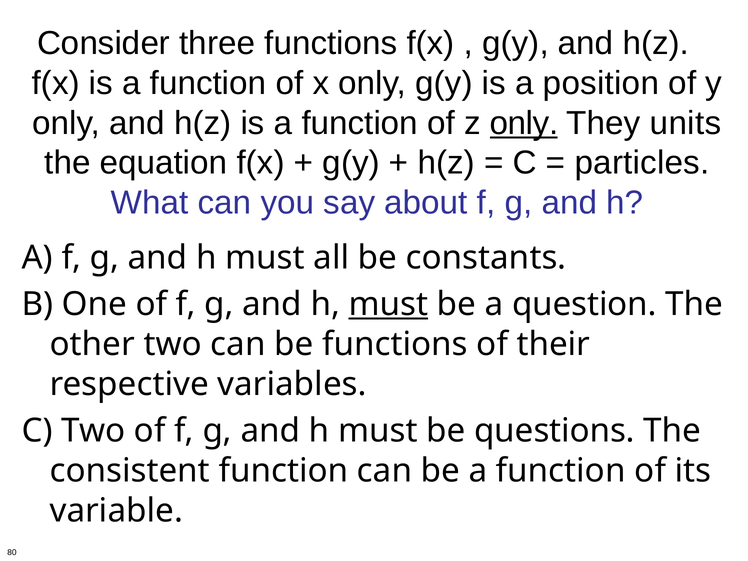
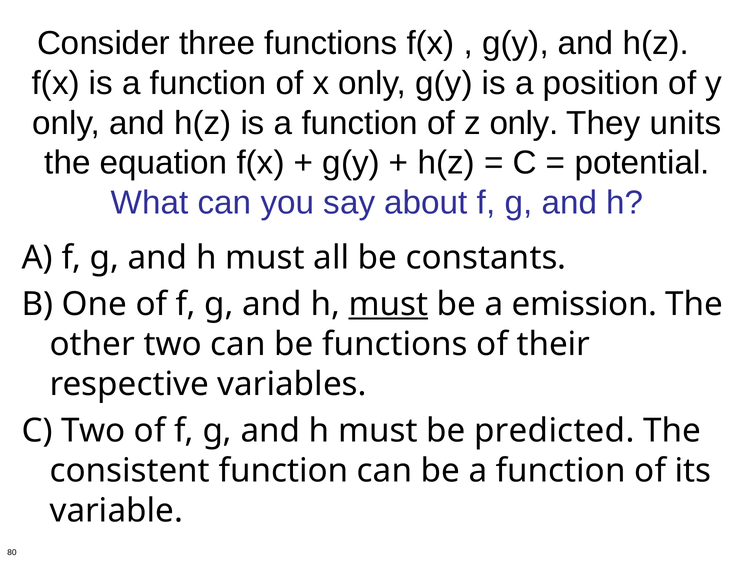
only underline: present -> none (524, 123)
particles: particles -> potential (642, 163)
question: question -> emission (584, 304)
questions: questions -> predicted (554, 431)
